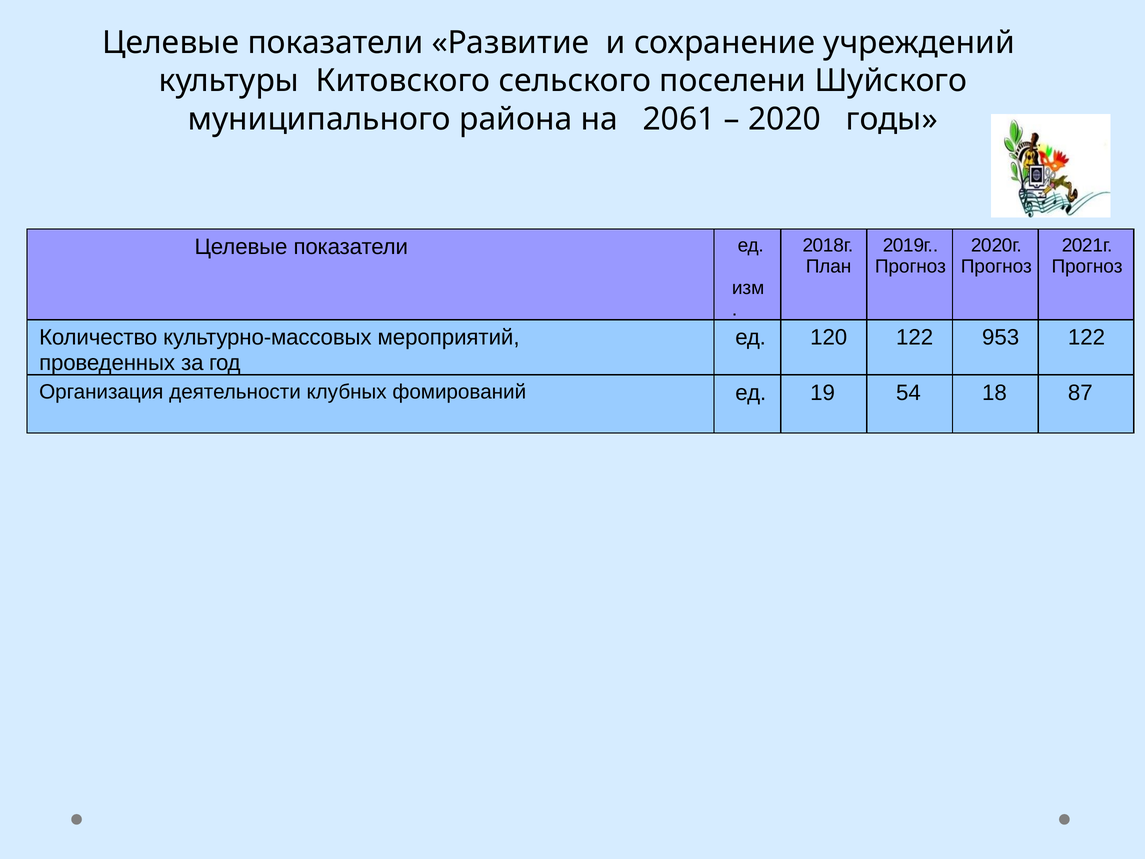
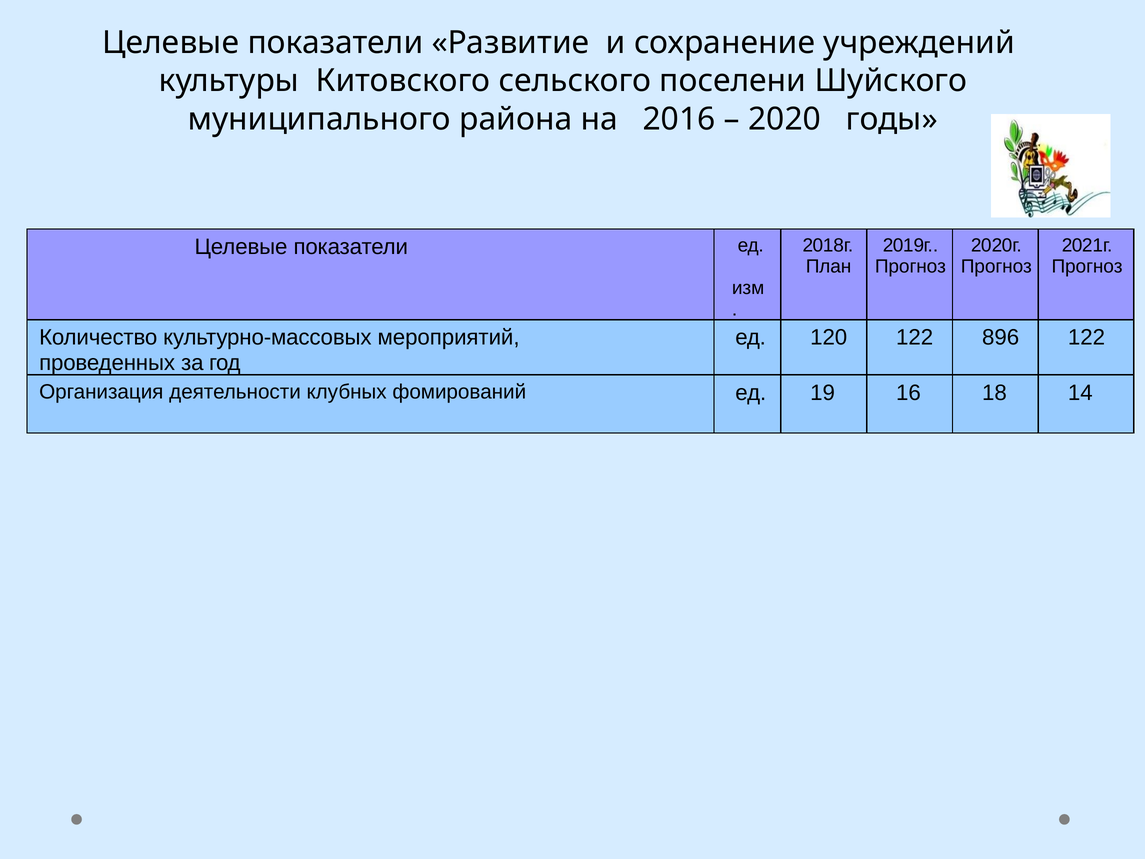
2061: 2061 -> 2016 (679, 119)
953: 953 -> 896 (1001, 338)
54: 54 -> 16 (908, 393)
87: 87 -> 14 (1080, 393)
